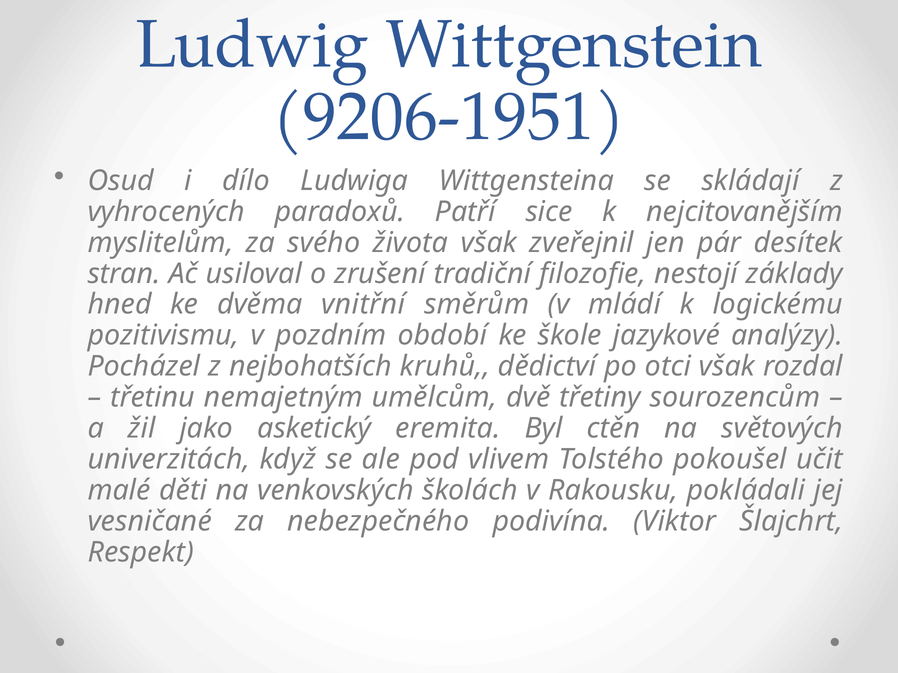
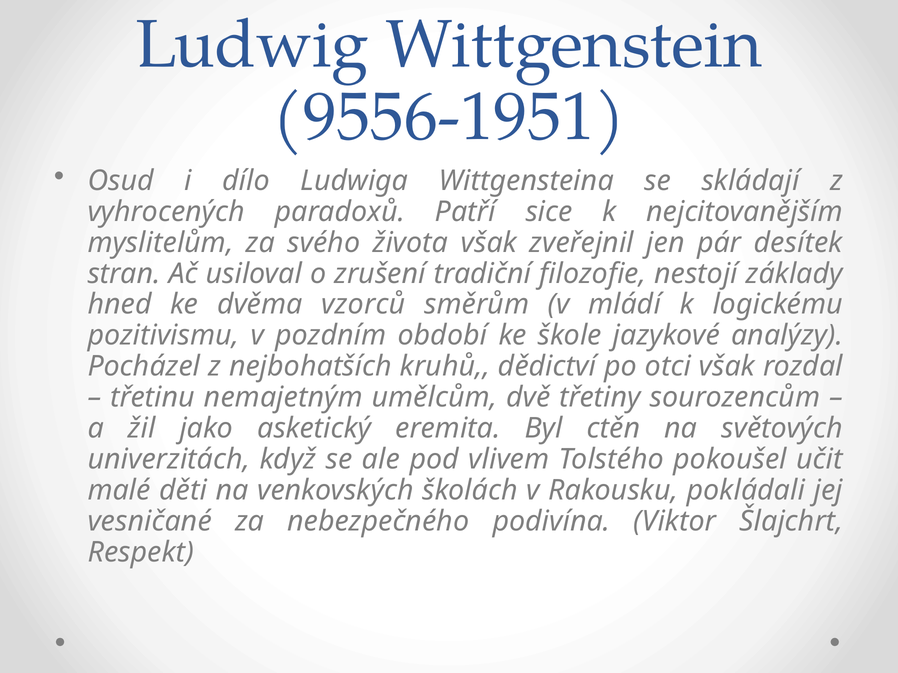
9206-1951: 9206-1951 -> 9556-1951 (449, 117)
vnitřní: vnitřní -> vzorců (363, 305)
